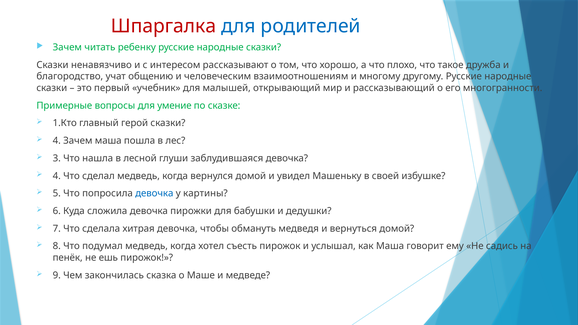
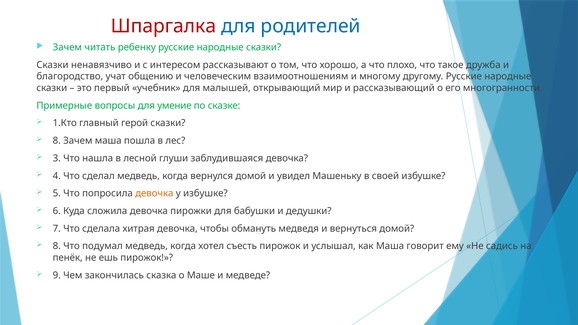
4: 4 -> 8 (57, 141)
девочка colour: blue -> orange (154, 193)
у картины: картины -> избушке (205, 193)
